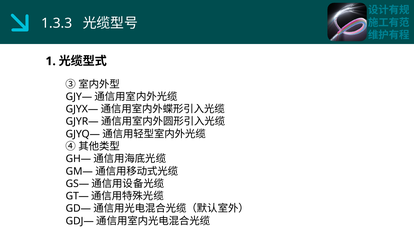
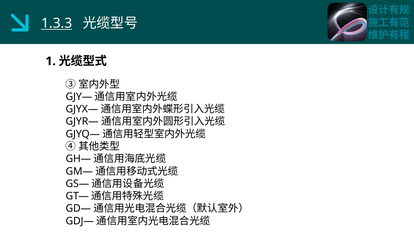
1.3.3 underline: none -> present (57, 23)
